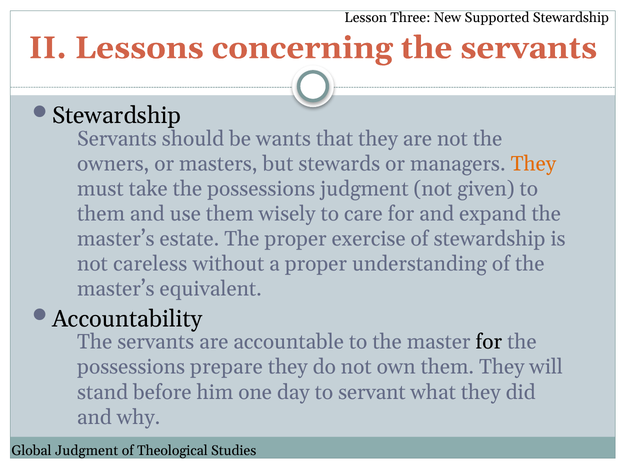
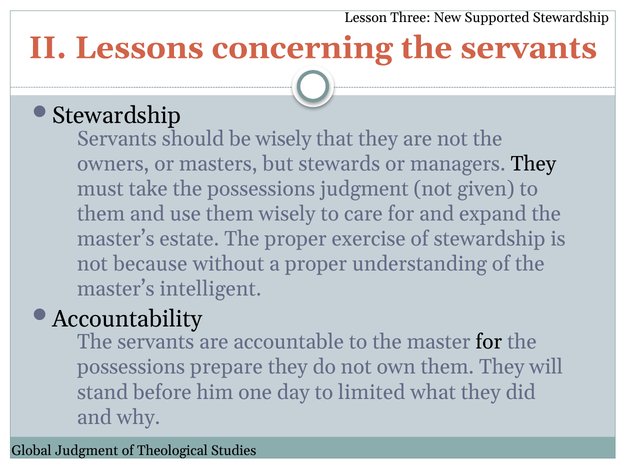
be wants: wants -> wisely (284, 139)
They colour: orange -> black (533, 164)
careless: careless -> because (150, 264)
equivalent: equivalent -> intelligent (211, 289)
servant: servant -> limited (372, 393)
